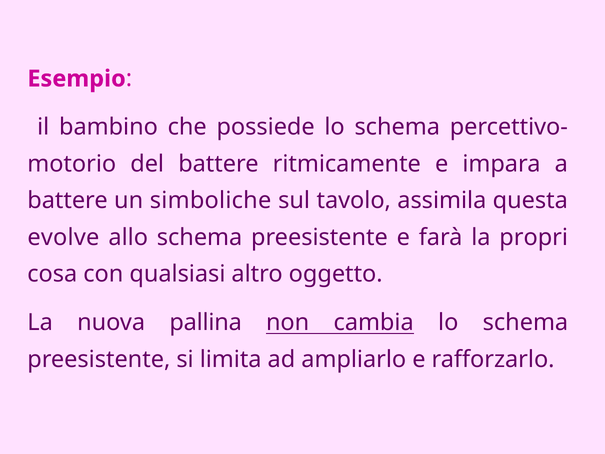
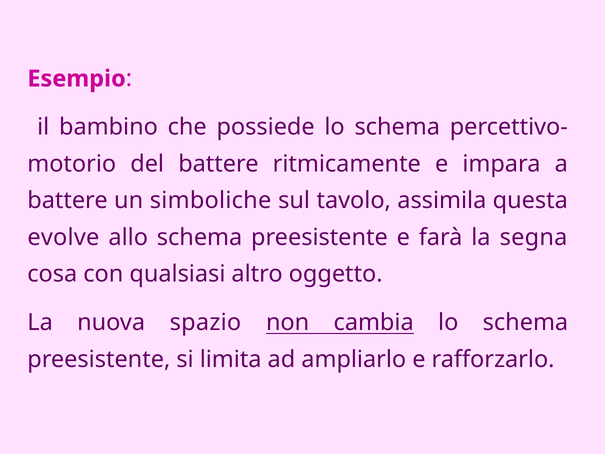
propri: propri -> segna (534, 237)
pallina: pallina -> spazio (205, 322)
